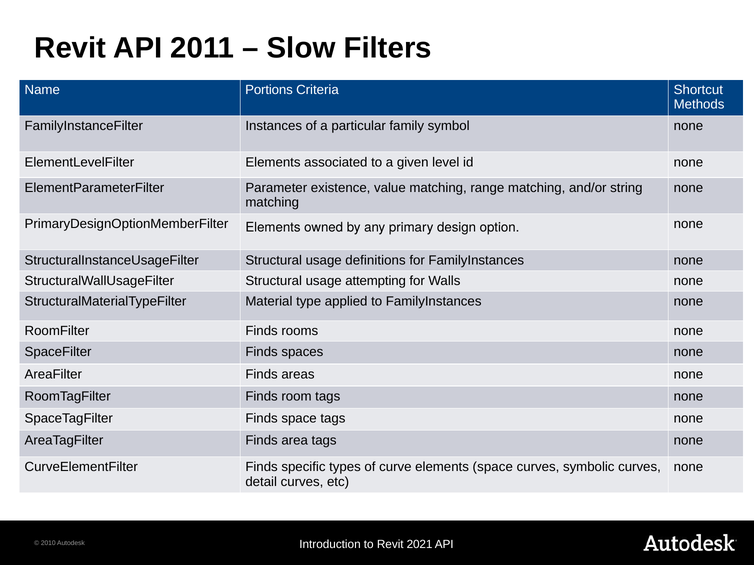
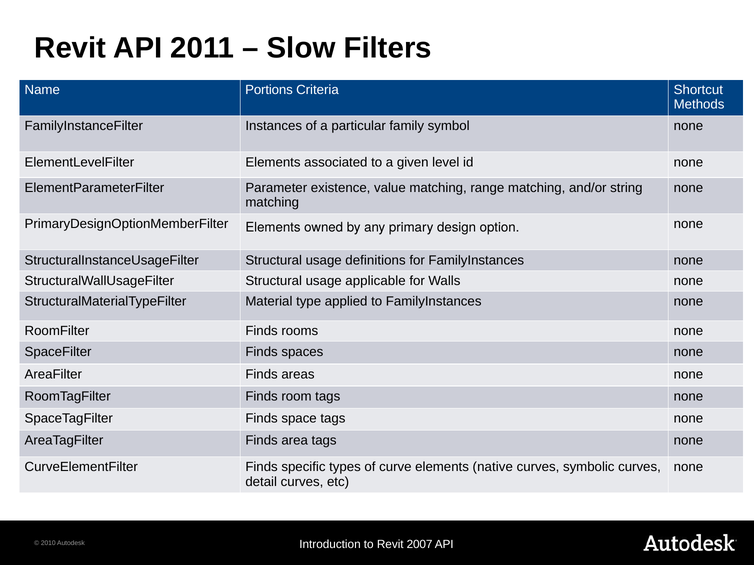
attempting: attempting -> applicable (376, 281)
elements space: space -> native (493, 467)
2021: 2021 -> 2007 (420, 545)
